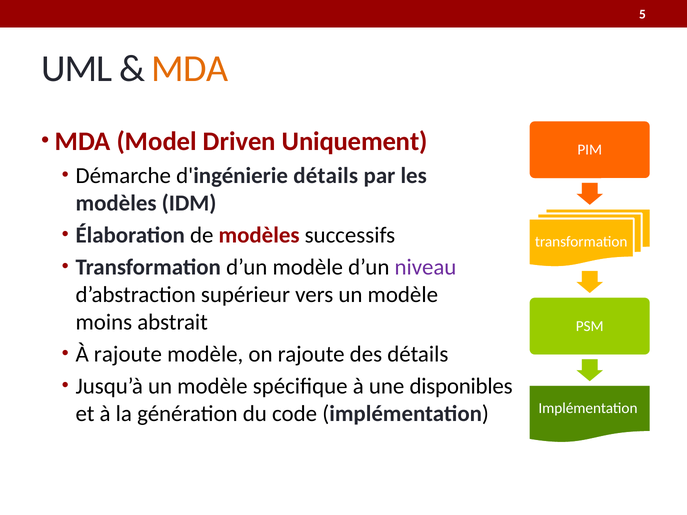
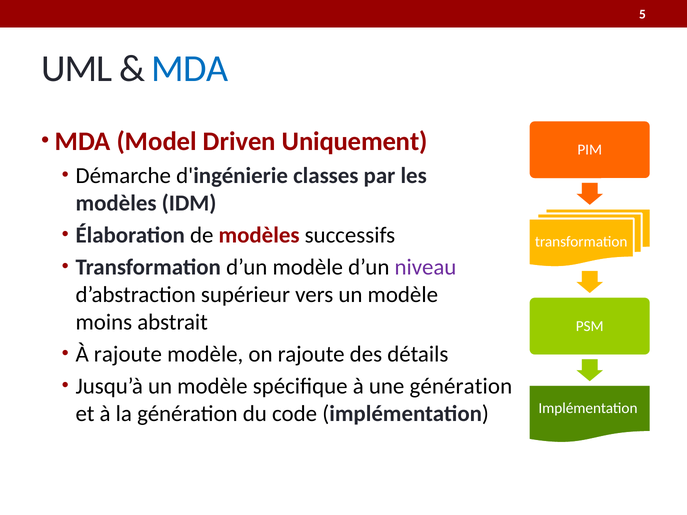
MDA colour: orange -> blue (190, 68)
d'ingénierie détails: détails -> classes (326, 176)
une disponibles: disponibles -> génération (461, 386)
